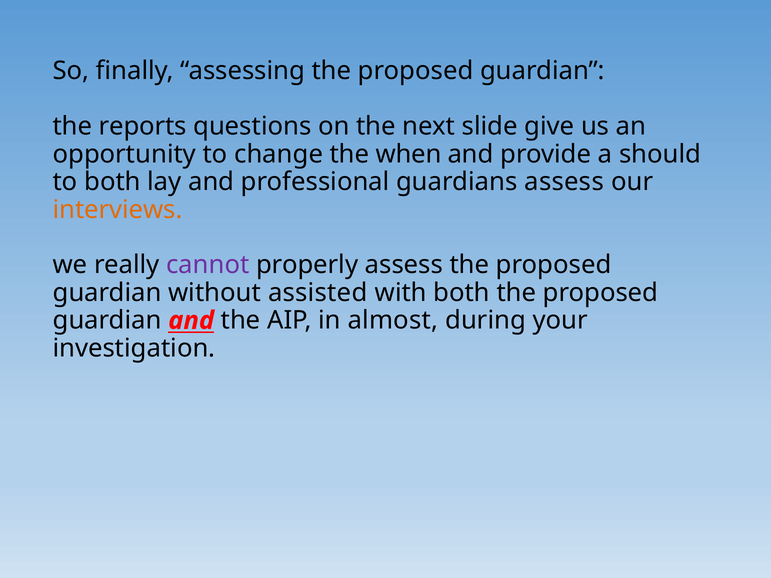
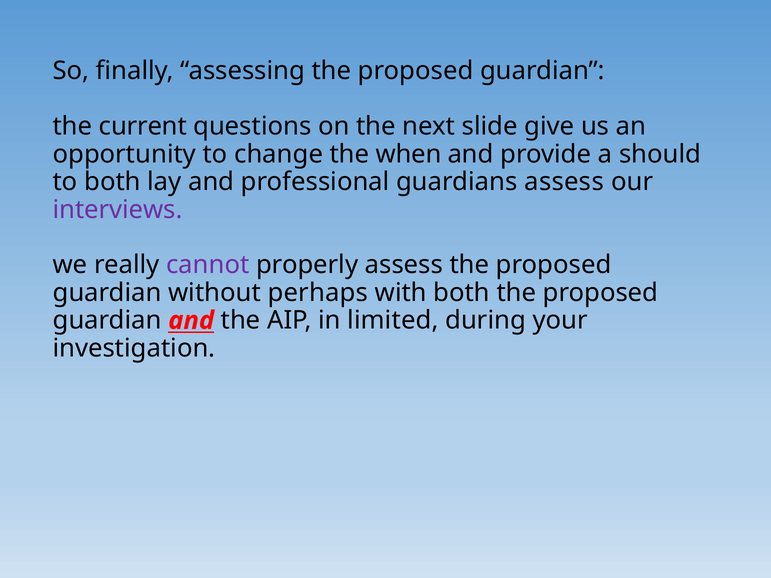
reports: reports -> current (143, 126)
interviews colour: orange -> purple (118, 210)
assisted: assisted -> perhaps (318, 293)
almost: almost -> limited (393, 321)
